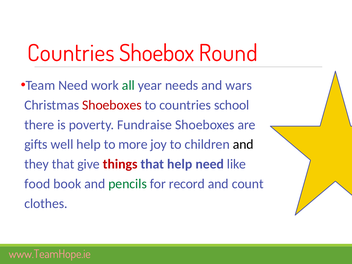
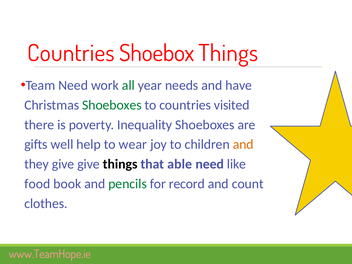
Shoebox Round: Round -> Things (228, 53)
wars: wars -> have (239, 85)
Shoeboxes colour: red -> green (112, 105)
school: school -> visited (232, 105)
Fundraise: Fundraise -> Inequality (145, 125)
more: more -> wear (133, 144)
and colour: black -> orange (243, 144)
they that: that -> give (63, 164)
things colour: red -> black (120, 164)
that help: help -> able (180, 164)
